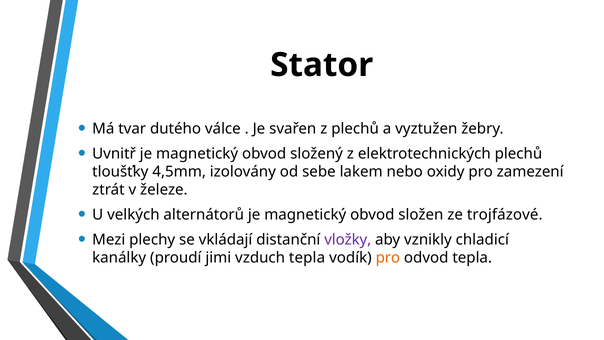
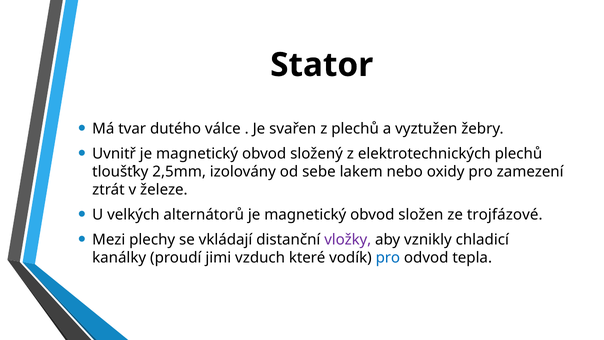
4,5mm: 4,5mm -> 2,5mm (179, 172)
vzduch tepla: tepla -> které (307, 258)
pro colour: orange -> blue (388, 258)
